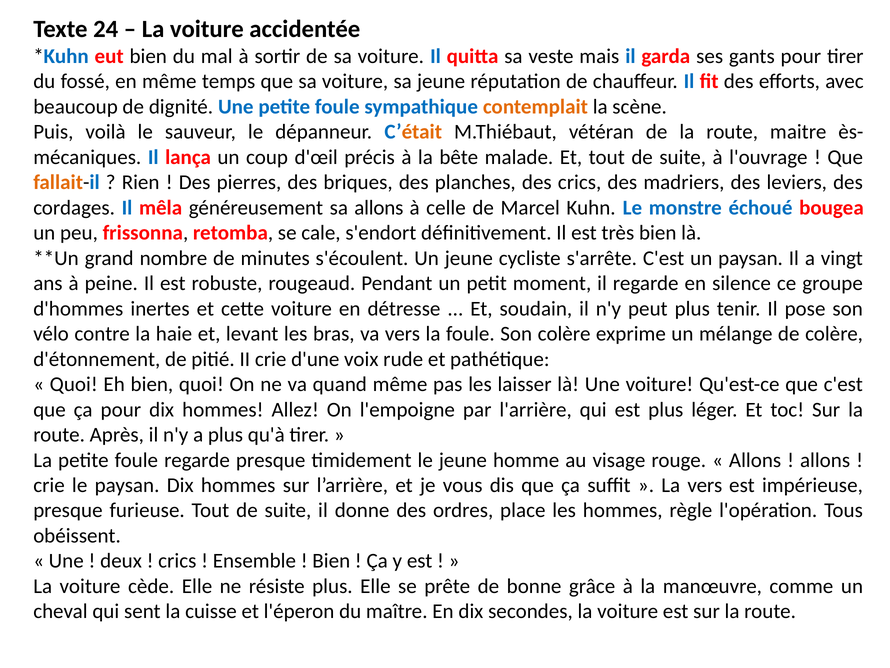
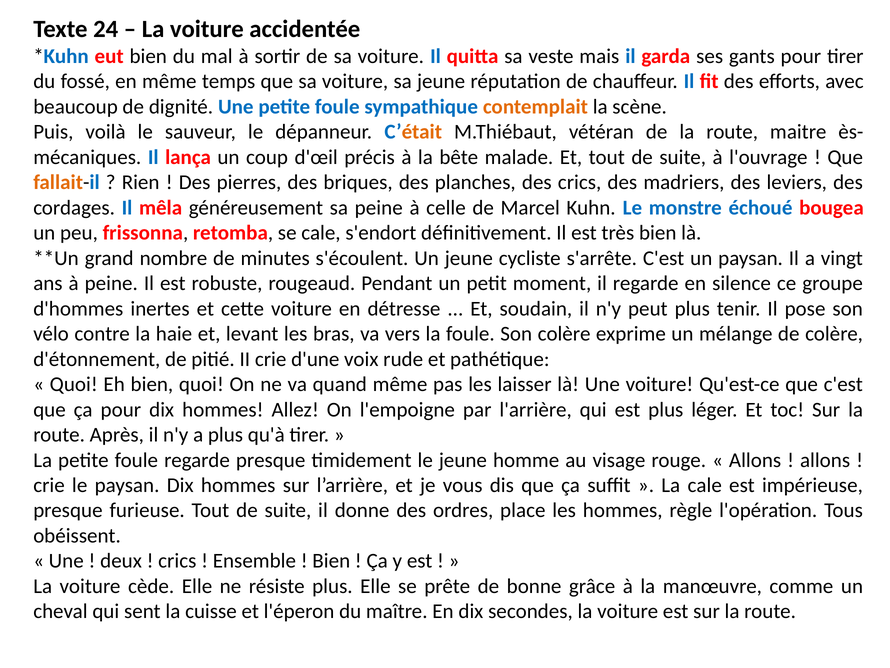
sa allons: allons -> peine (379, 207)
La vers: vers -> cale (705, 485)
